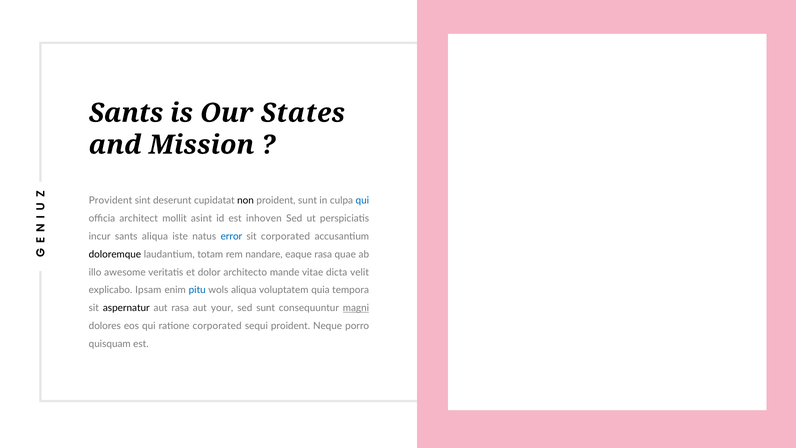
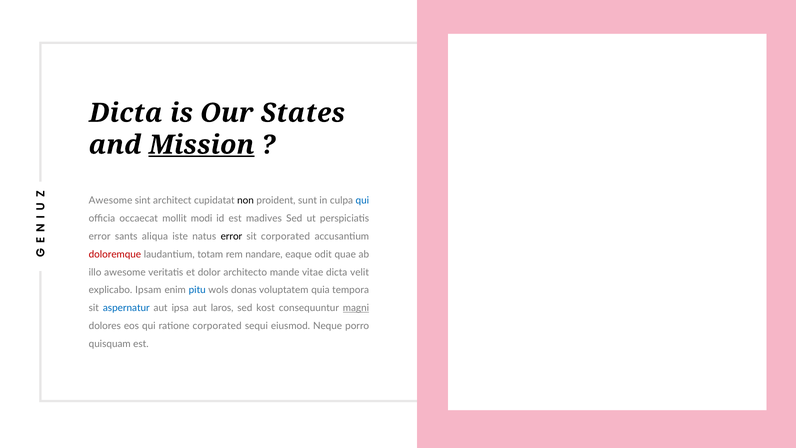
Sants: Sants -> Dicta (126, 113)
Mission underline: none -> present (201, 145)
Provident: Provident -> Awesome (111, 200)
deserunt: deserunt -> architect (172, 200)
architect: architect -> occaecat (139, 218)
asint: asint -> modi (202, 218)
inhoven: inhoven -> madives (264, 218)
incur: incur -> error (100, 236)
error colour: blue -> black (231, 236)
doloremque colour: black -> red (115, 254)
eaque rasa: rasa -> odit (323, 254)
wols aliqua: aliqua -> donas (244, 290)
aspernatur colour: black -> blue (126, 308)
aut rasa: rasa -> ipsa (180, 308)
your: your -> laros (222, 308)
sed sunt: sunt -> kost (266, 308)
sequi proident: proident -> eiusmod (291, 326)
